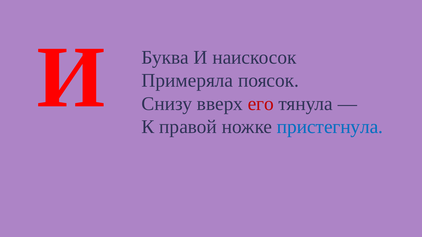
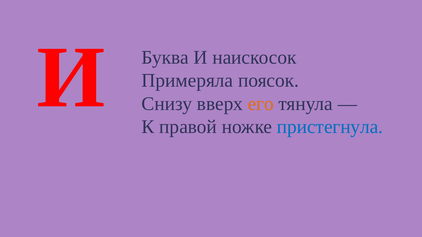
его colour: red -> orange (261, 104)
